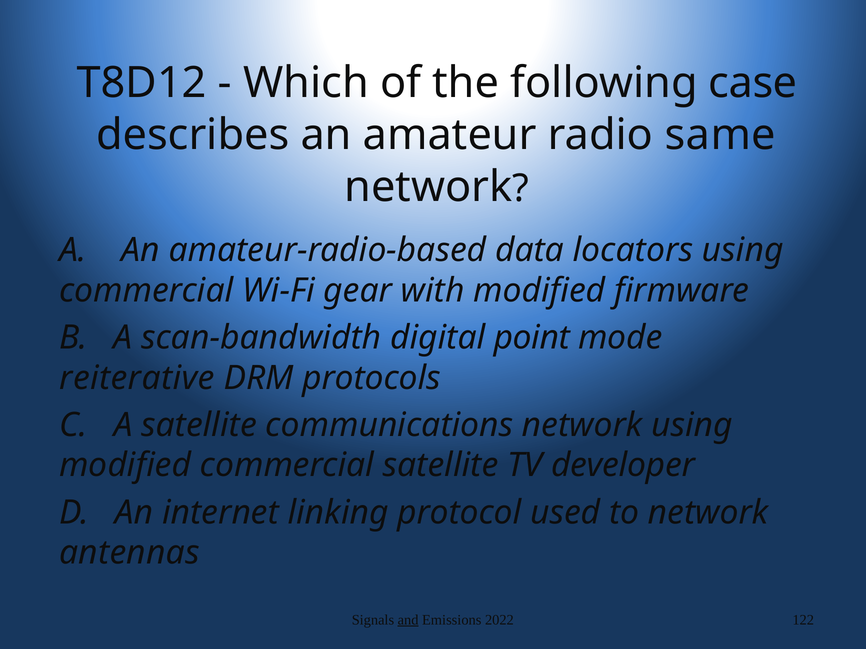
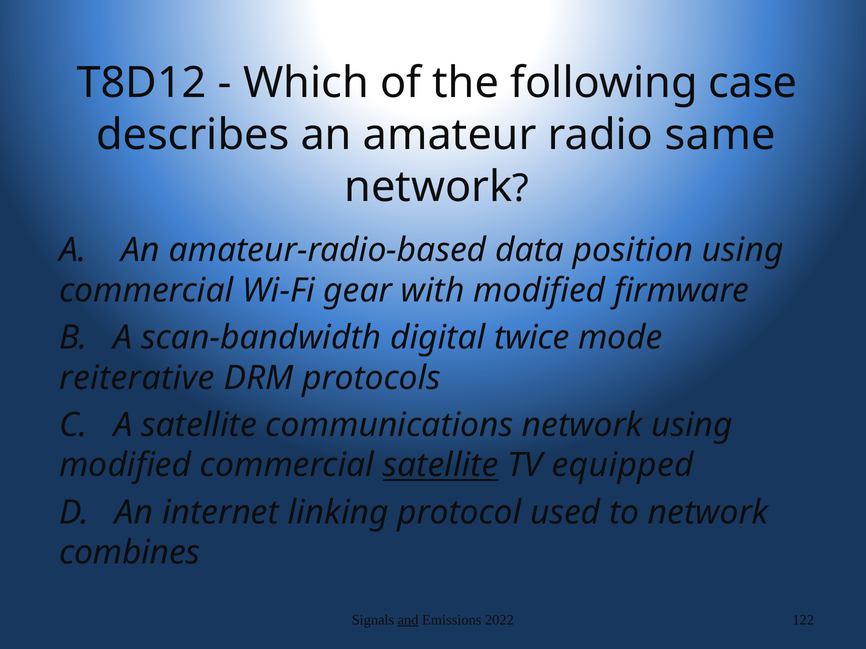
locators: locators -> position (633, 251)
point: point -> twice (532, 338)
satellite underline: none -> present (441, 466)
developer: developer -> equipped (623, 466)
antennas: antennas -> combines (130, 553)
